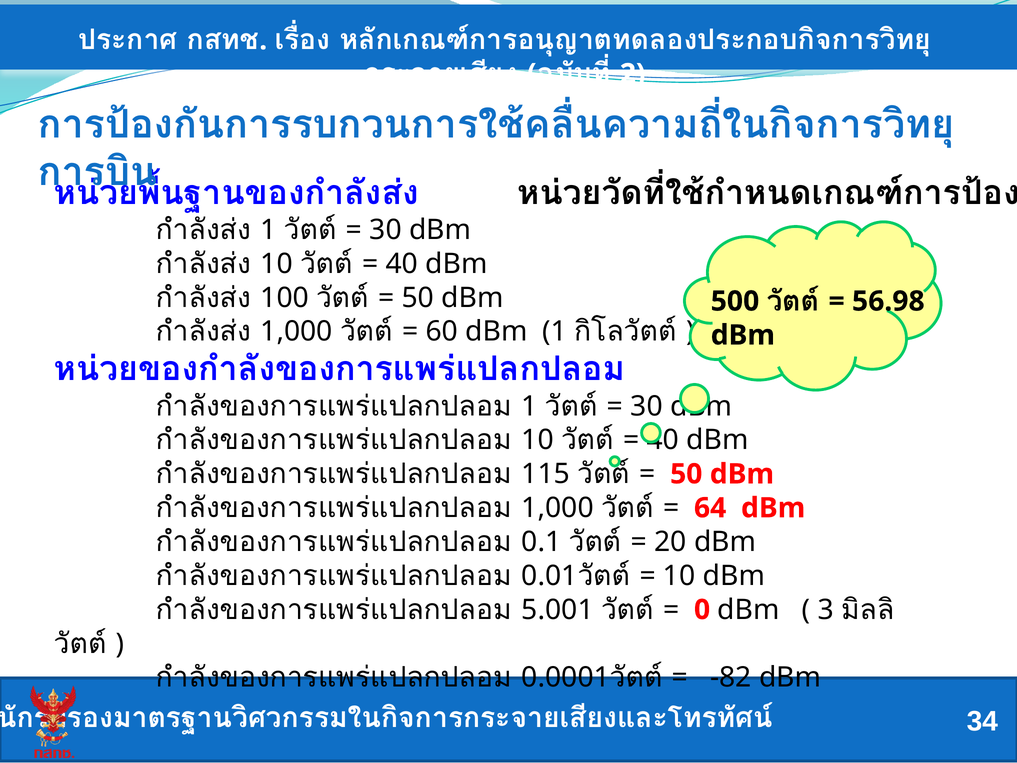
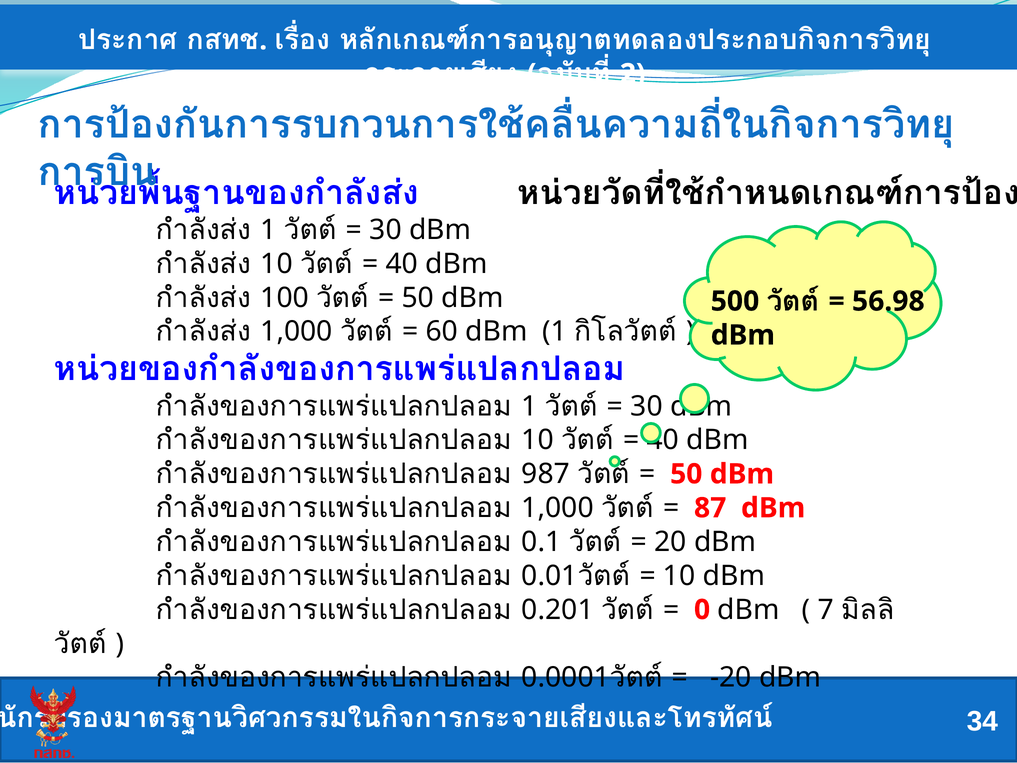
115: 115 -> 987 (546, 474)
64: 64 -> 87 (710, 508)
5.001: 5.001 -> 0.201 (558, 610)
3: 3 -> 7 (826, 610)
-82: -82 -> -20 (731, 677)
